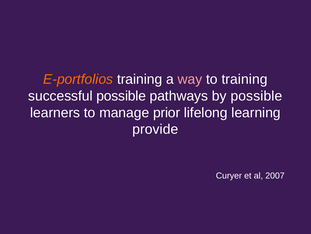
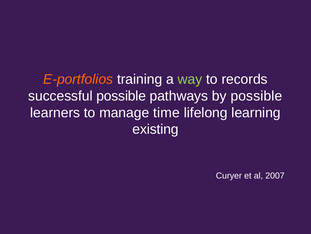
way colour: pink -> light green (190, 79)
to training: training -> records (245, 79)
prior: prior -> time (166, 112)
provide: provide -> existing (156, 129)
